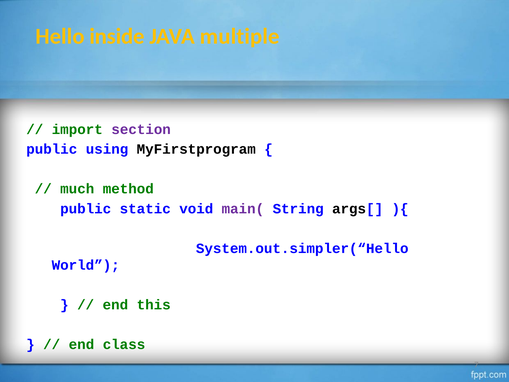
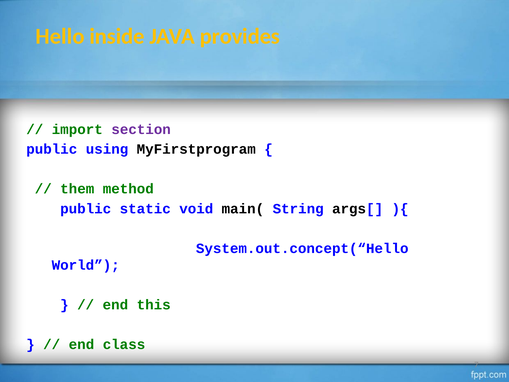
multiple: multiple -> provides (240, 36)
much: much -> them (77, 189)
main( colour: purple -> black (243, 209)
System.out.simpler(“Hello: System.out.simpler(“Hello -> System.out.concept(“Hello (302, 248)
